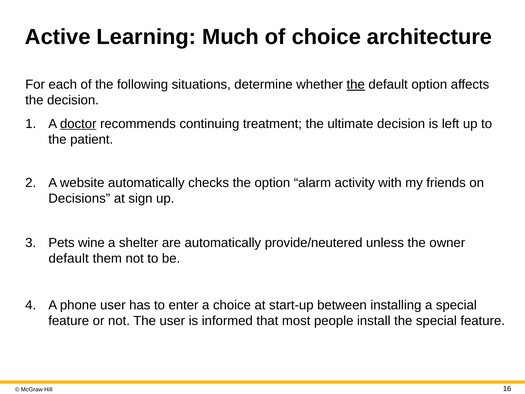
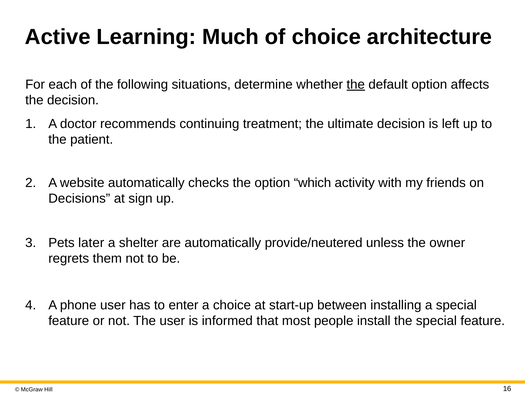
doctor underline: present -> none (78, 124)
alarm: alarm -> which (312, 183)
wine: wine -> later (91, 243)
default: default -> regrets (69, 258)
